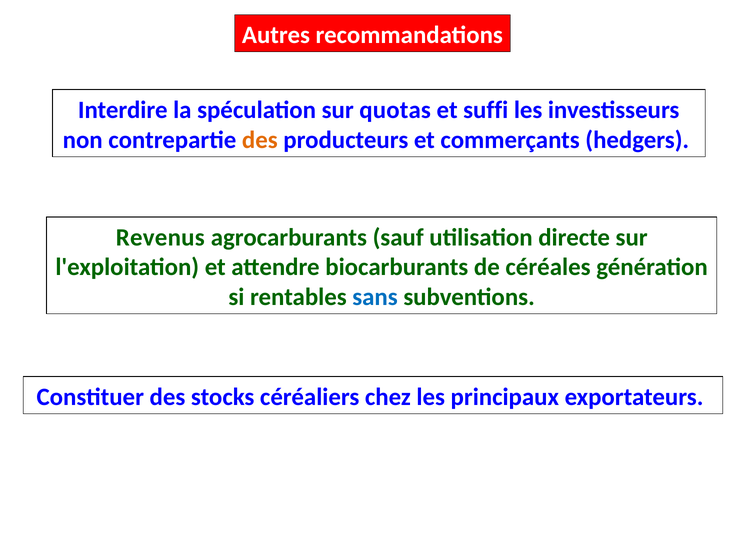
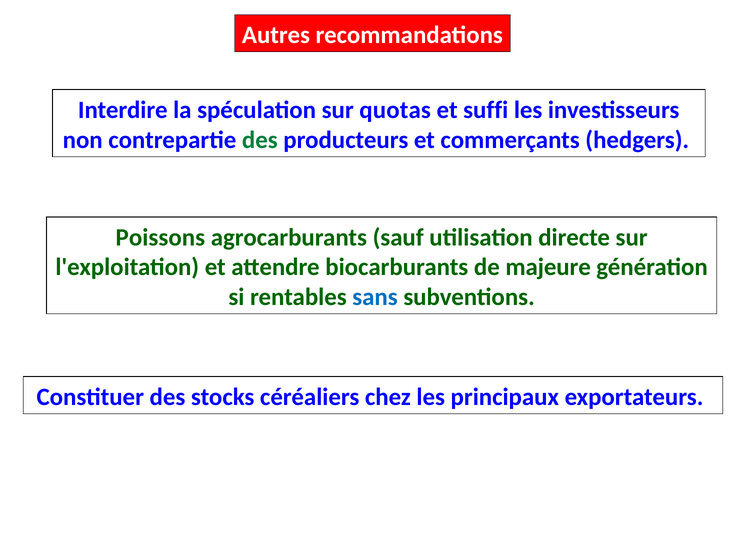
des colour: orange -> green (260, 140)
Revenus: Revenus -> Poissons (160, 237)
céréales: céréales -> majeure (548, 267)
